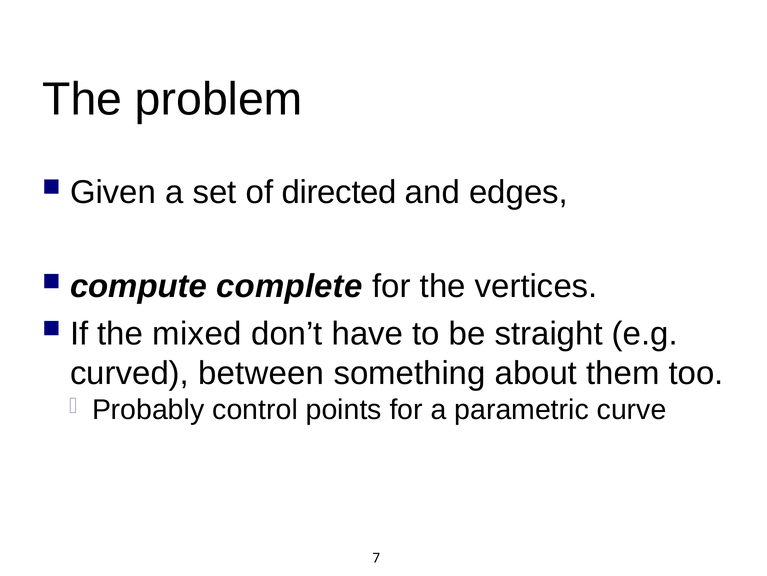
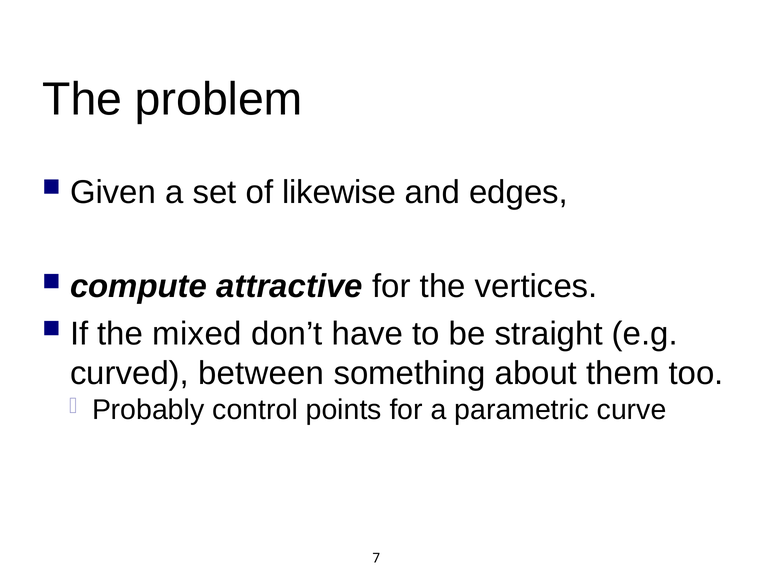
directed: directed -> likewise (339, 192)
complete: complete -> attractive (290, 286)
